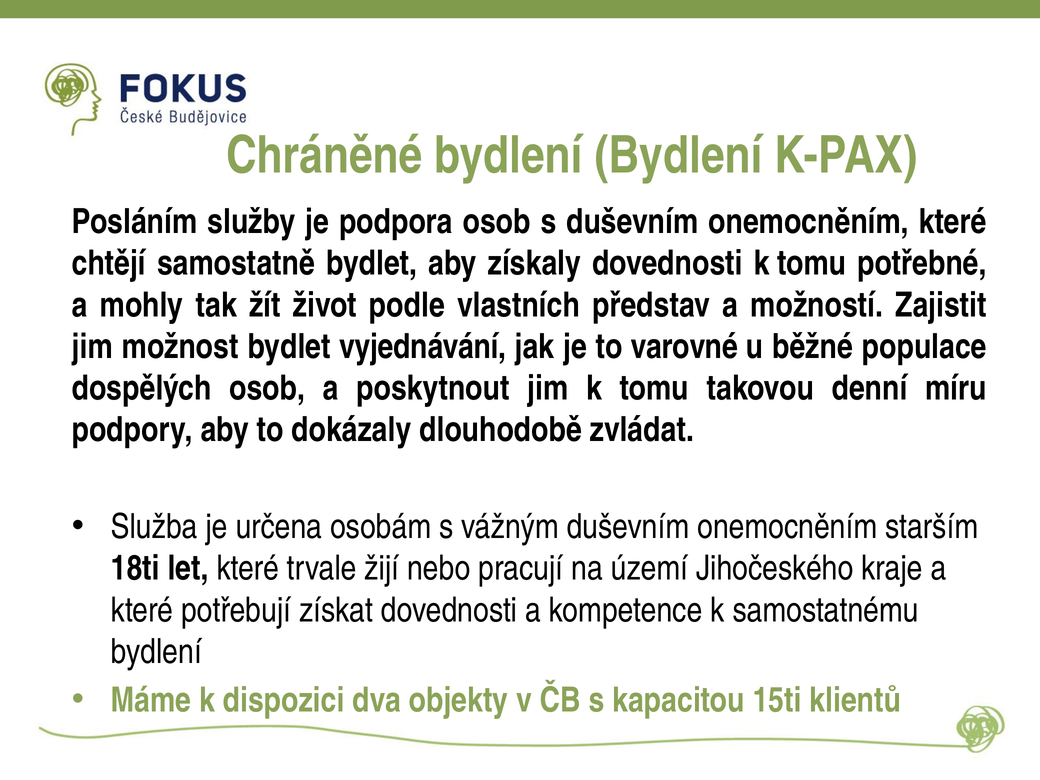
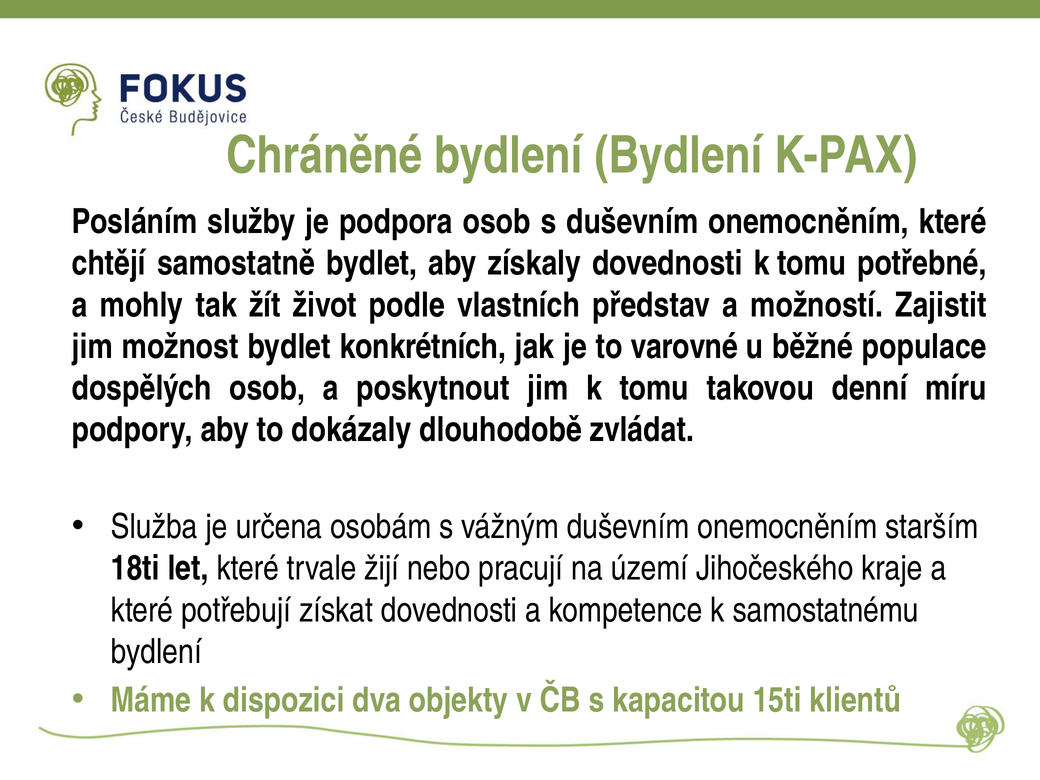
vyjednávání: vyjednávání -> konkrétních (423, 347)
